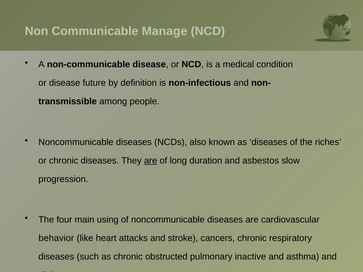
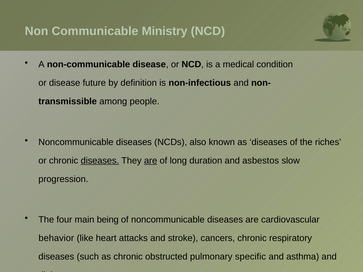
Manage: Manage -> Ministry (165, 31)
diseases underline: none -> present (100, 161)
using: using -> being (108, 220)
inactive: inactive -> specific (250, 257)
